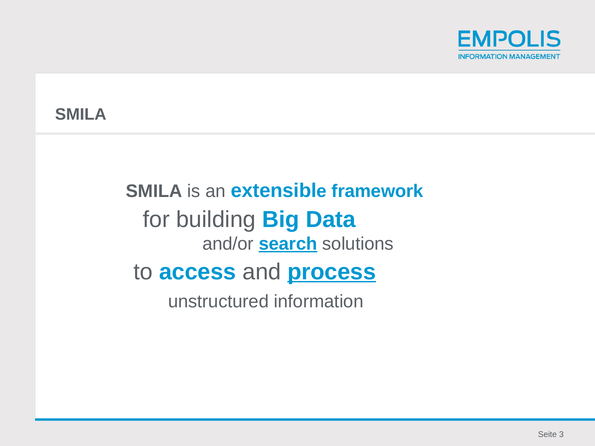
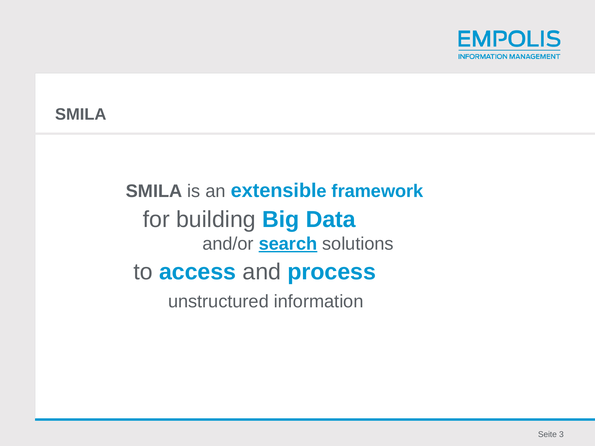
process underline: present -> none (332, 272)
